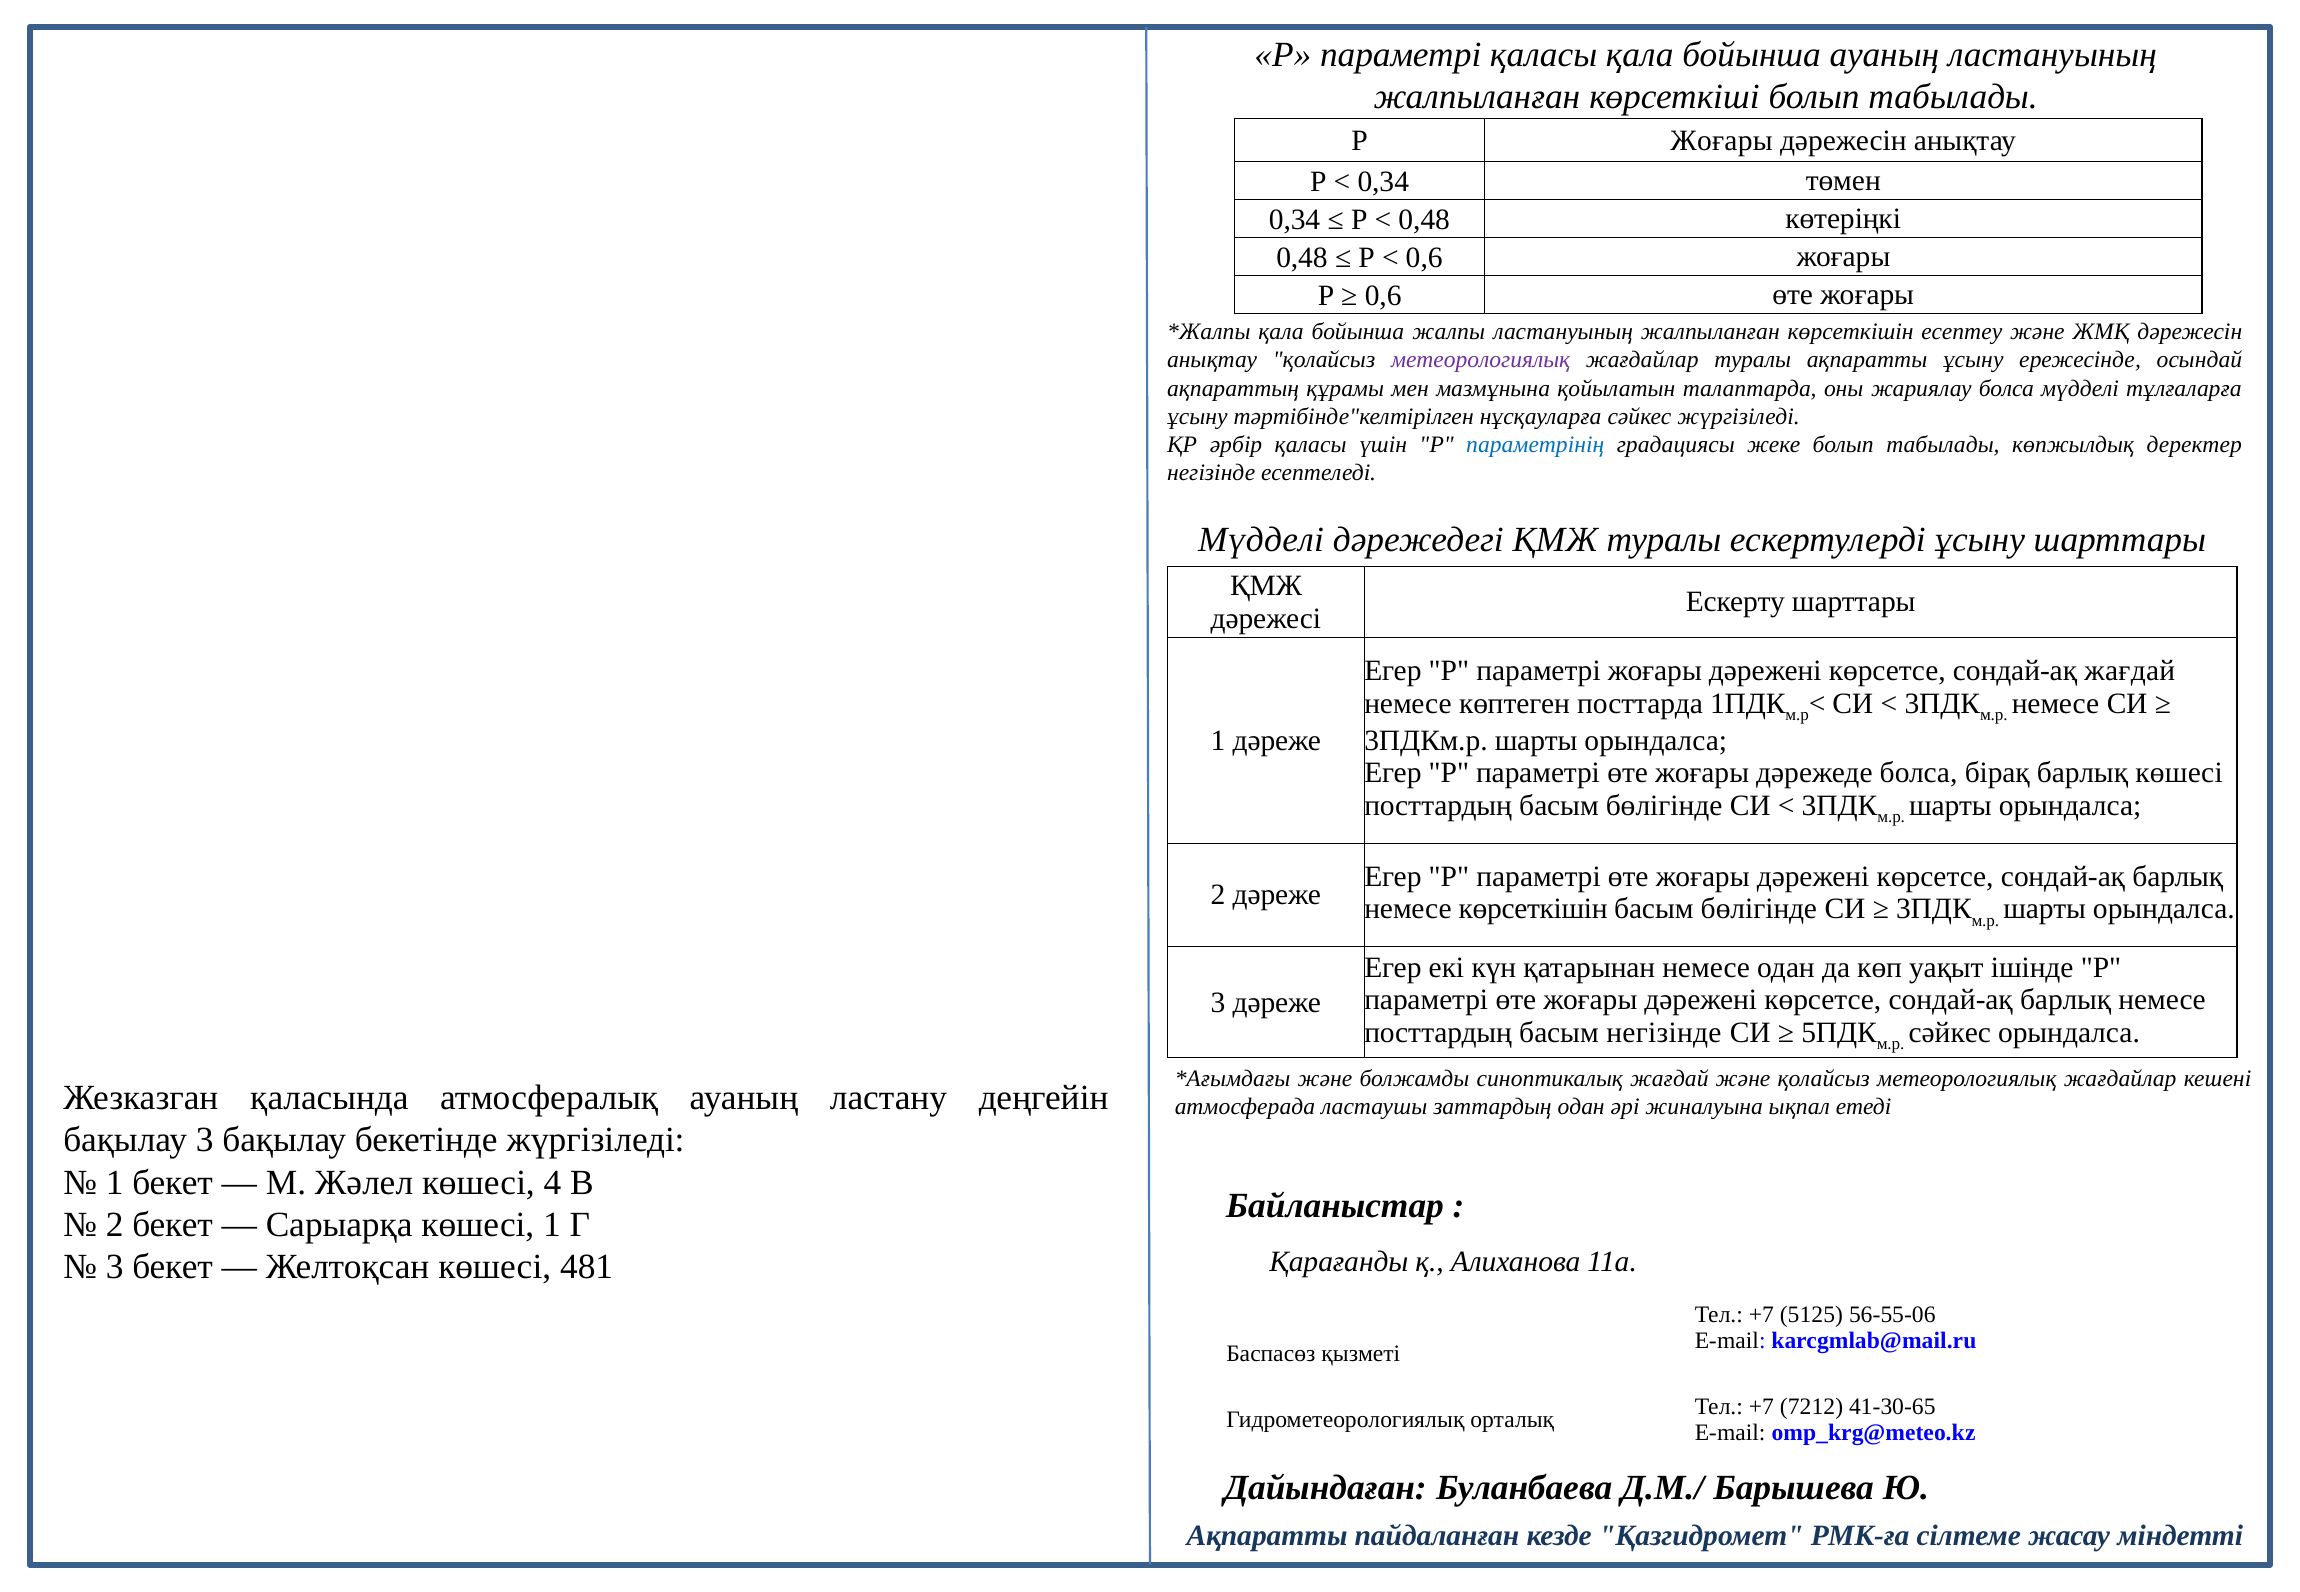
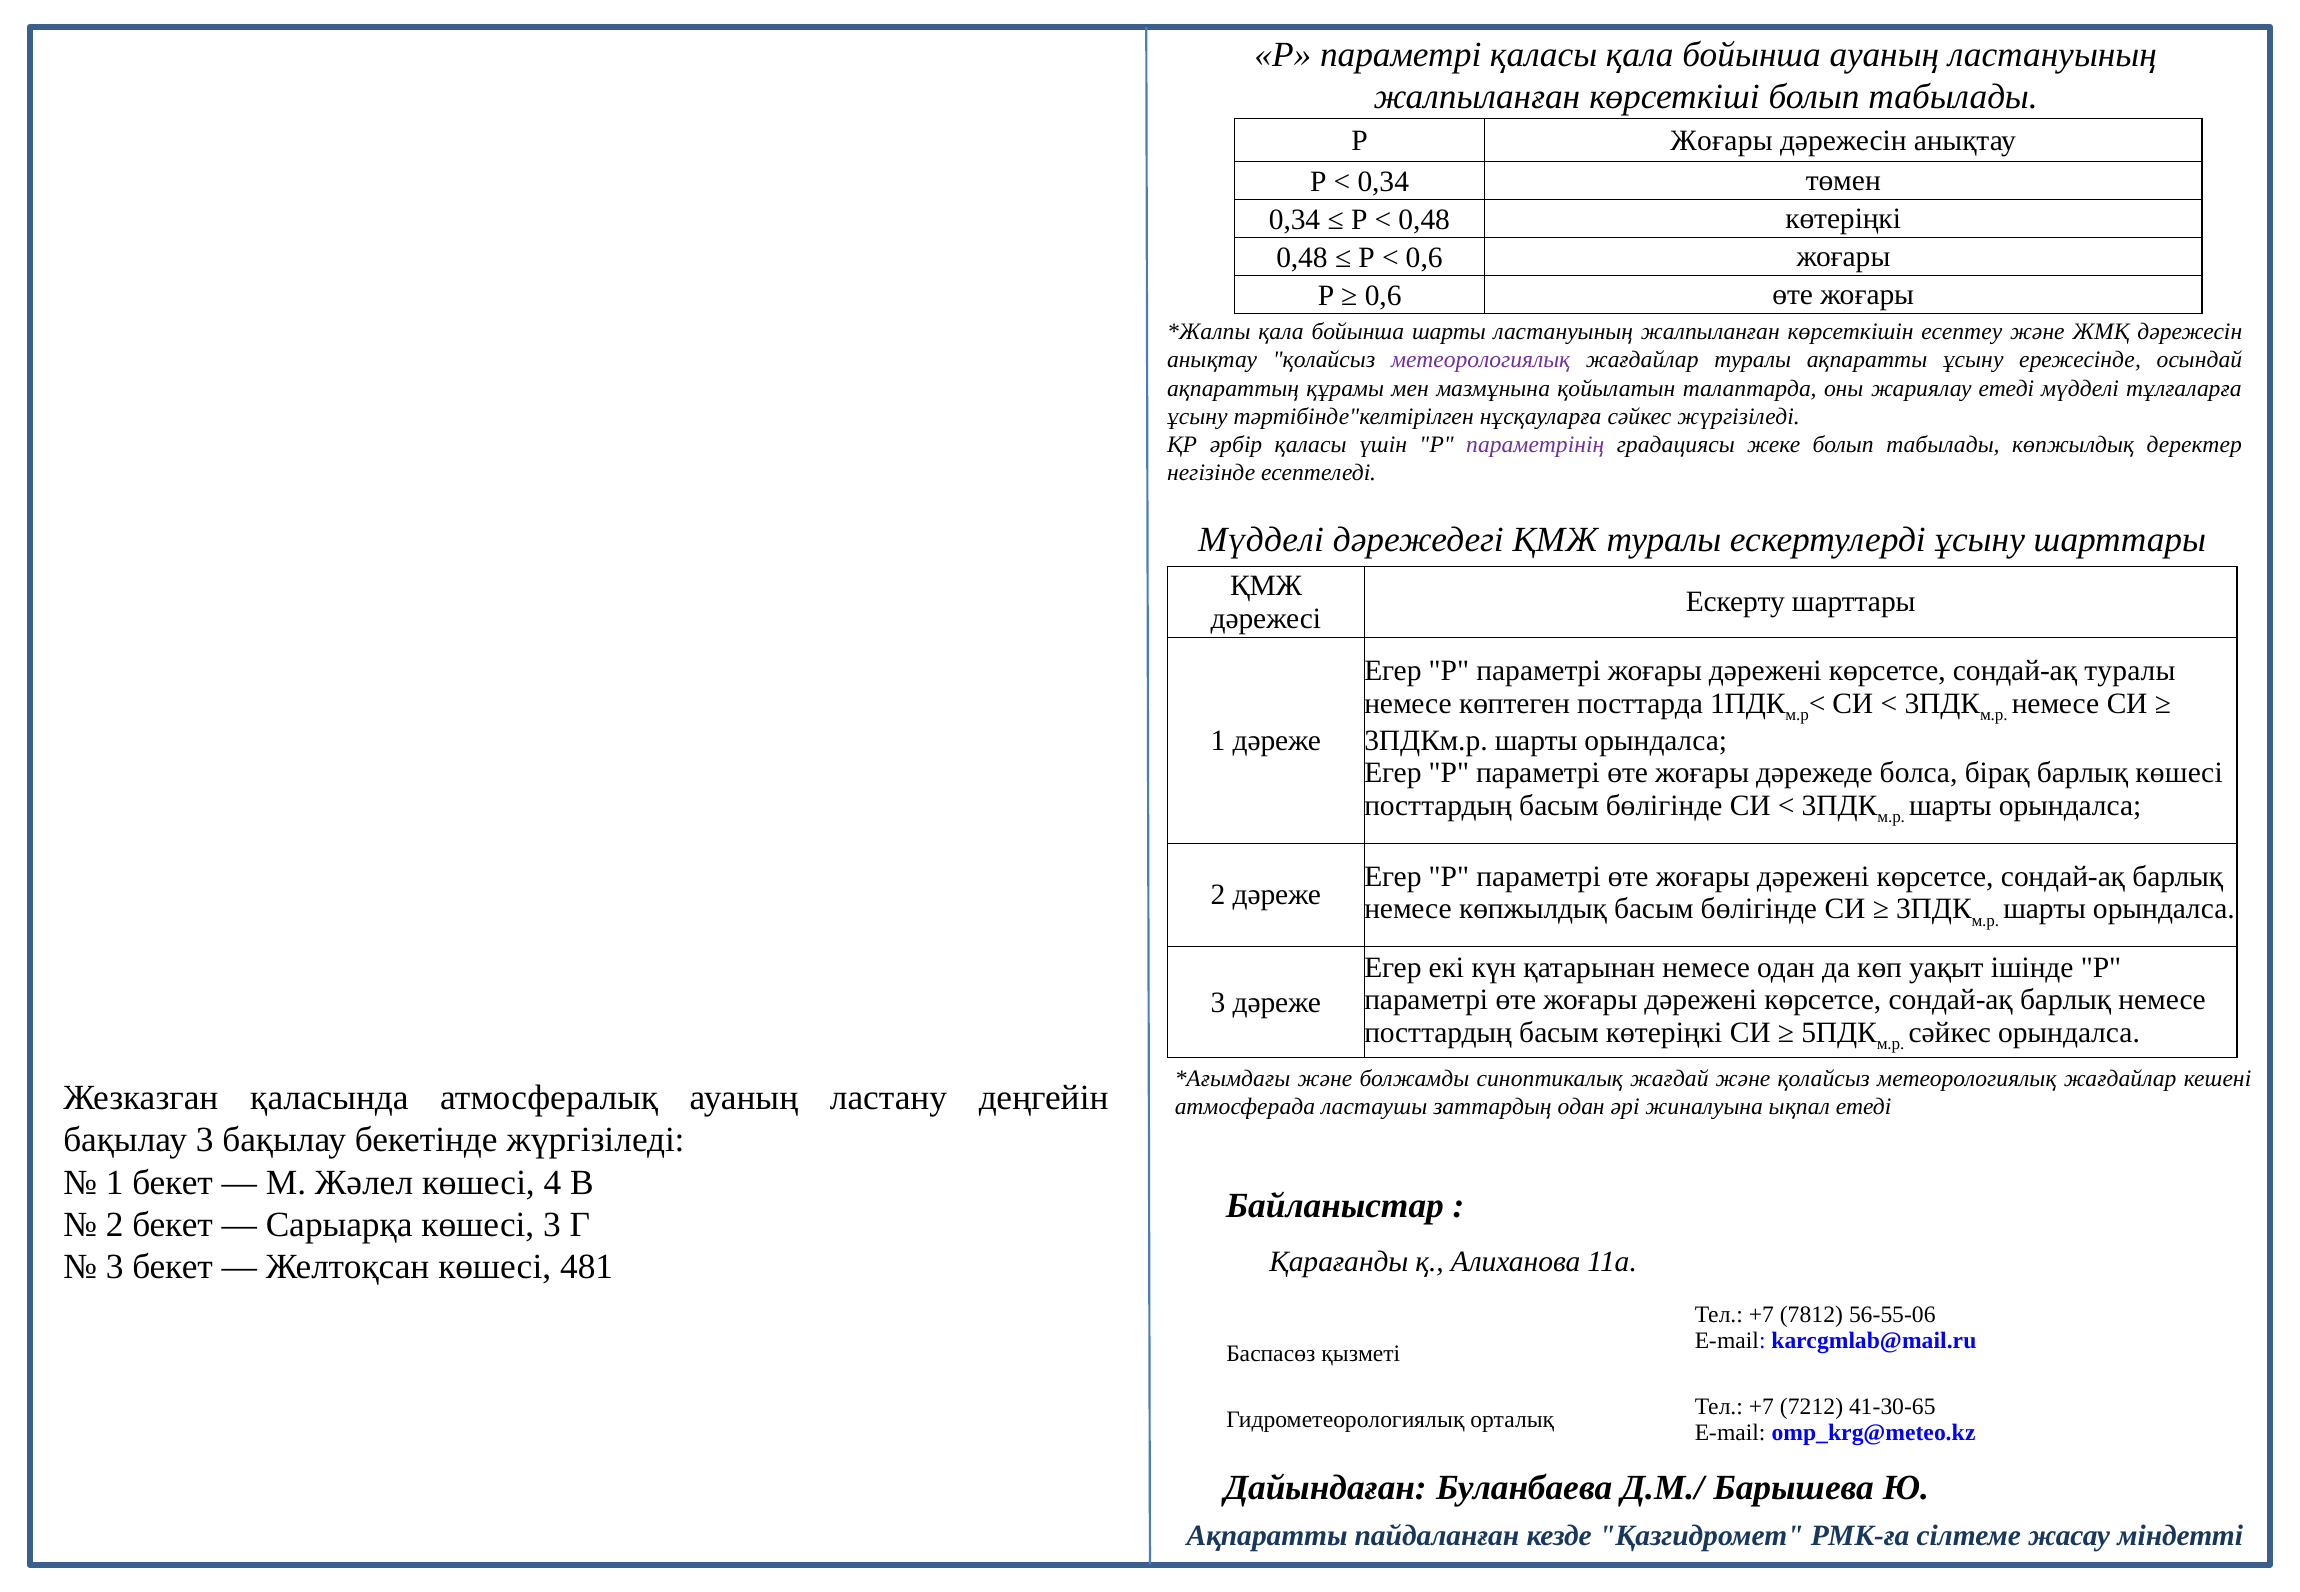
бойынша жалпы: жалпы -> шарты (1449, 332)
жариялау болса: болса -> етеді (2006, 388)
параметрінің colour: blue -> purple (1535, 445)
сондай-ақ жағдай: жағдай -> туралы (2130, 671)
немесе көрсеткішін: көрсеткішін -> көпжылдық (1533, 909)
басым негізінде: негізінде -> көтеріңкі (1664, 1033)
көшесі 1: 1 -> 3 (552, 1225)
5125: 5125 -> 7812 (1811, 1315)
